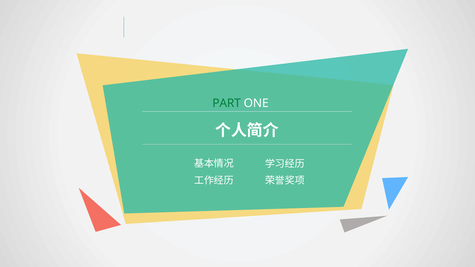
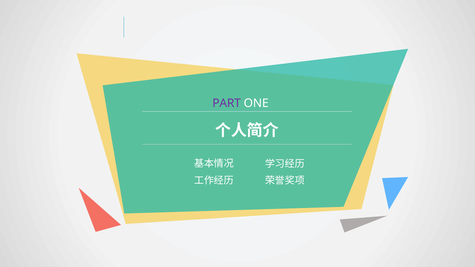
PART colour: green -> purple (227, 103)
